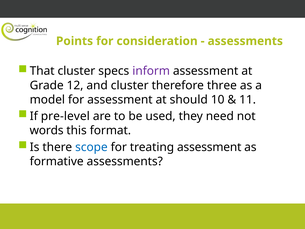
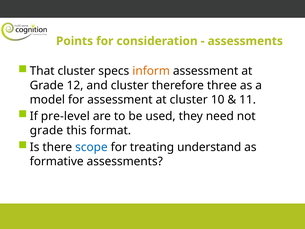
inform colour: purple -> orange (151, 71)
at should: should -> cluster (189, 99)
words: words -> grade (46, 130)
treating assessment: assessment -> understand (209, 147)
